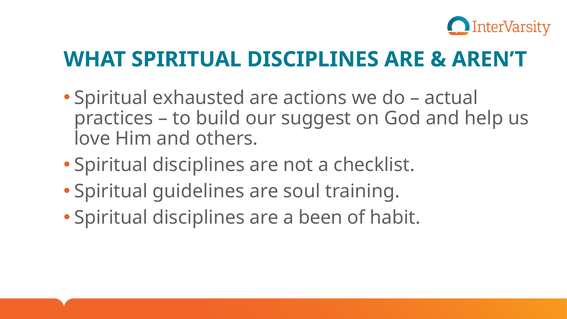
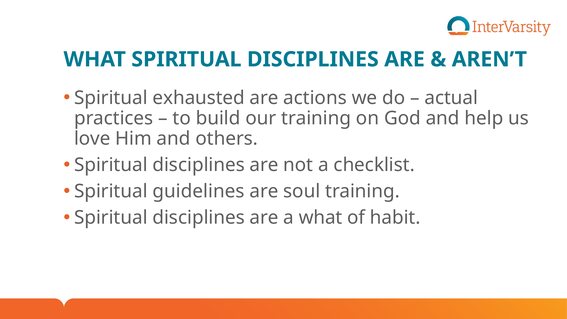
our suggest: suggest -> training (316, 118)
a been: been -> what (321, 218)
